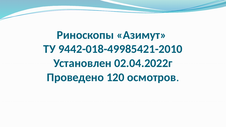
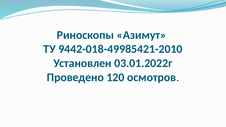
02.04.2022г: 02.04.2022г -> 03.01.2022г (143, 63)
